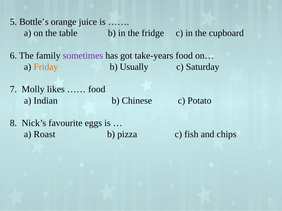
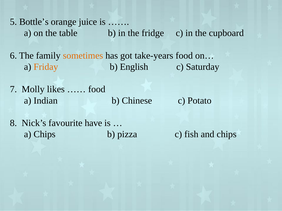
sometimes colour: purple -> orange (83, 56)
Usually: Usually -> English (134, 67)
eggs: eggs -> have (93, 123)
a Roast: Roast -> Chips (45, 135)
